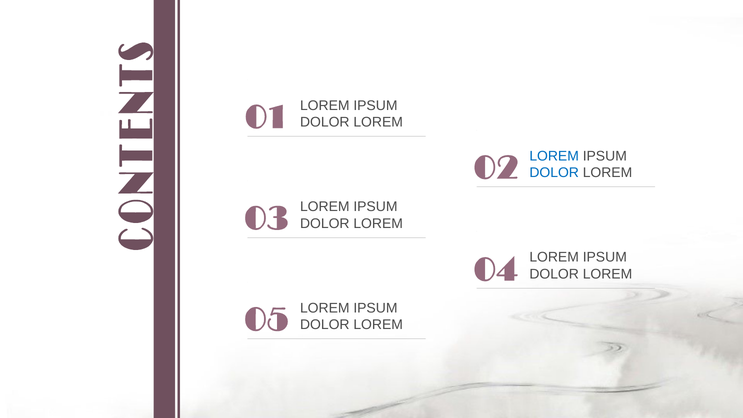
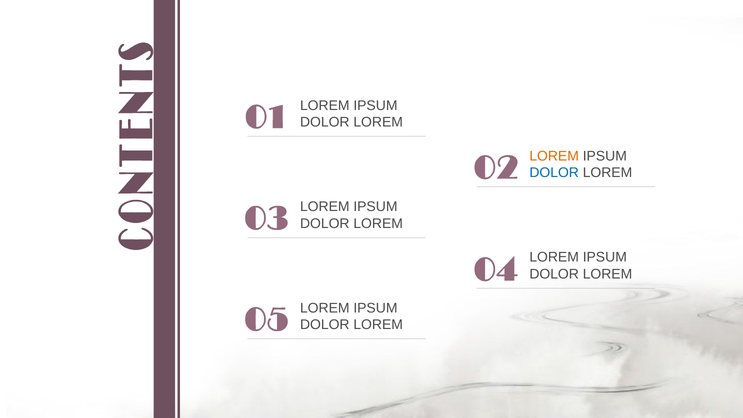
LOREM colour: blue -> orange (554, 156)
